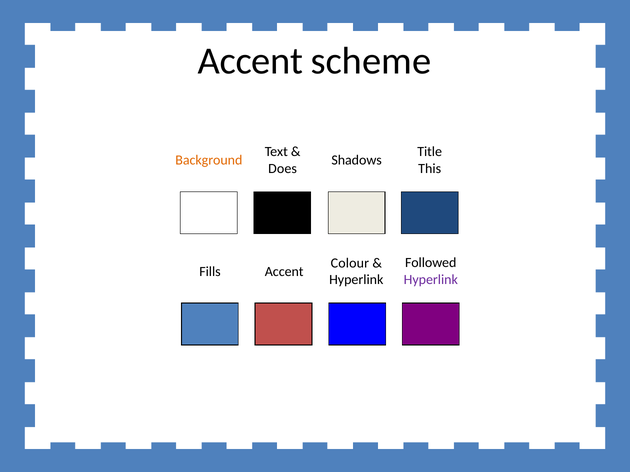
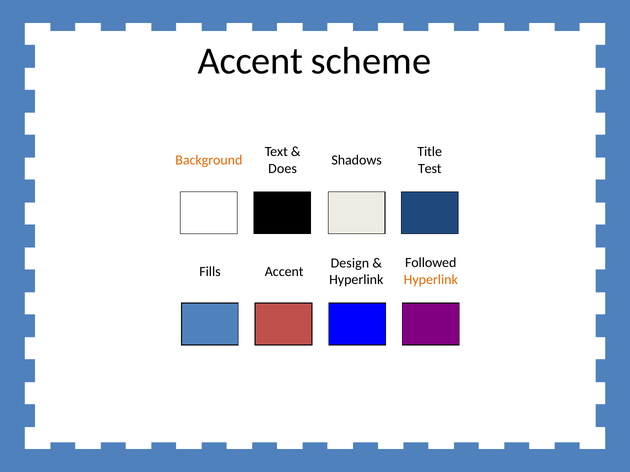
This: This -> Test (430, 169)
Colour: Colour -> Design (350, 263)
Hyperlink colour: purple -> orange (431, 280)
